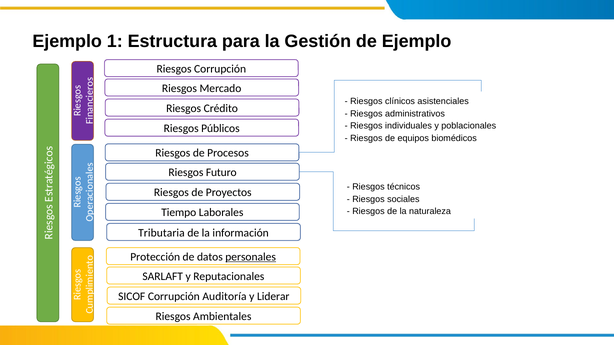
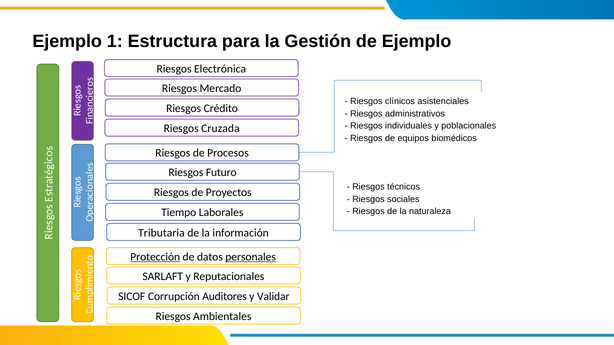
Riesgos Corrupción: Corrupción -> Electrónica (220, 69)
Públicos: Públicos -> Cruzada (220, 129)
Protección underline: none -> present (155, 257)
Auditoría: Auditoría -> Auditores (225, 297)
Liderar: Liderar -> Validar (273, 297)
